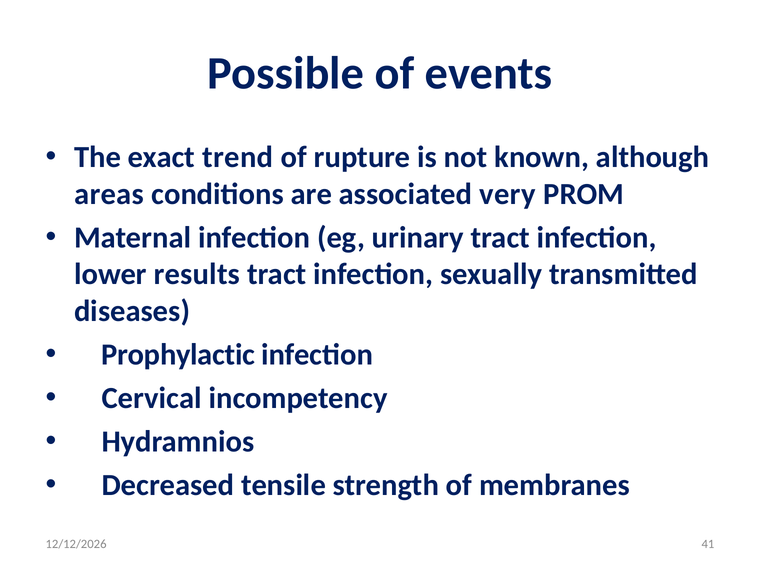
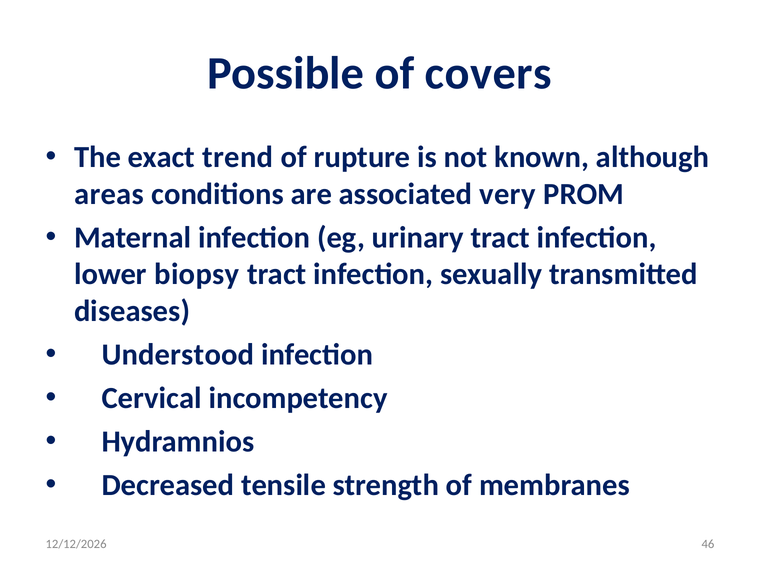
events: events -> covers (488, 74)
results: results -> biopsy (197, 274)
Prophylactic: Prophylactic -> Understood (178, 355)
41: 41 -> 46 (708, 544)
